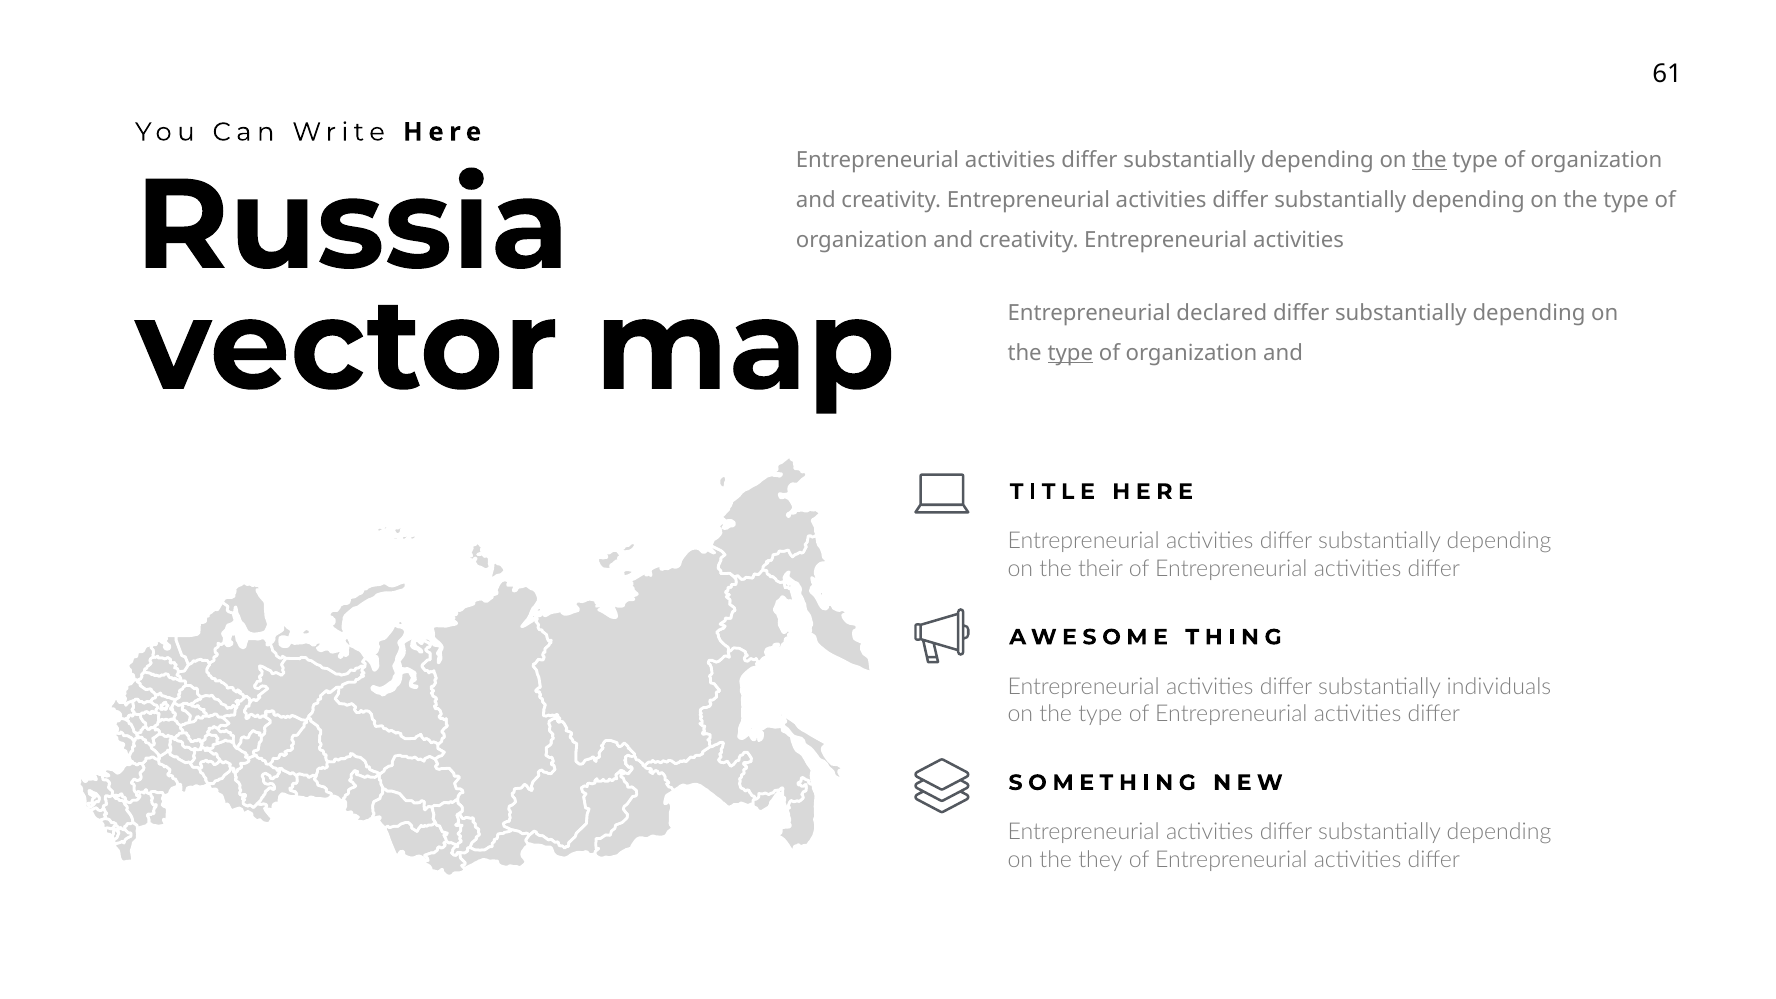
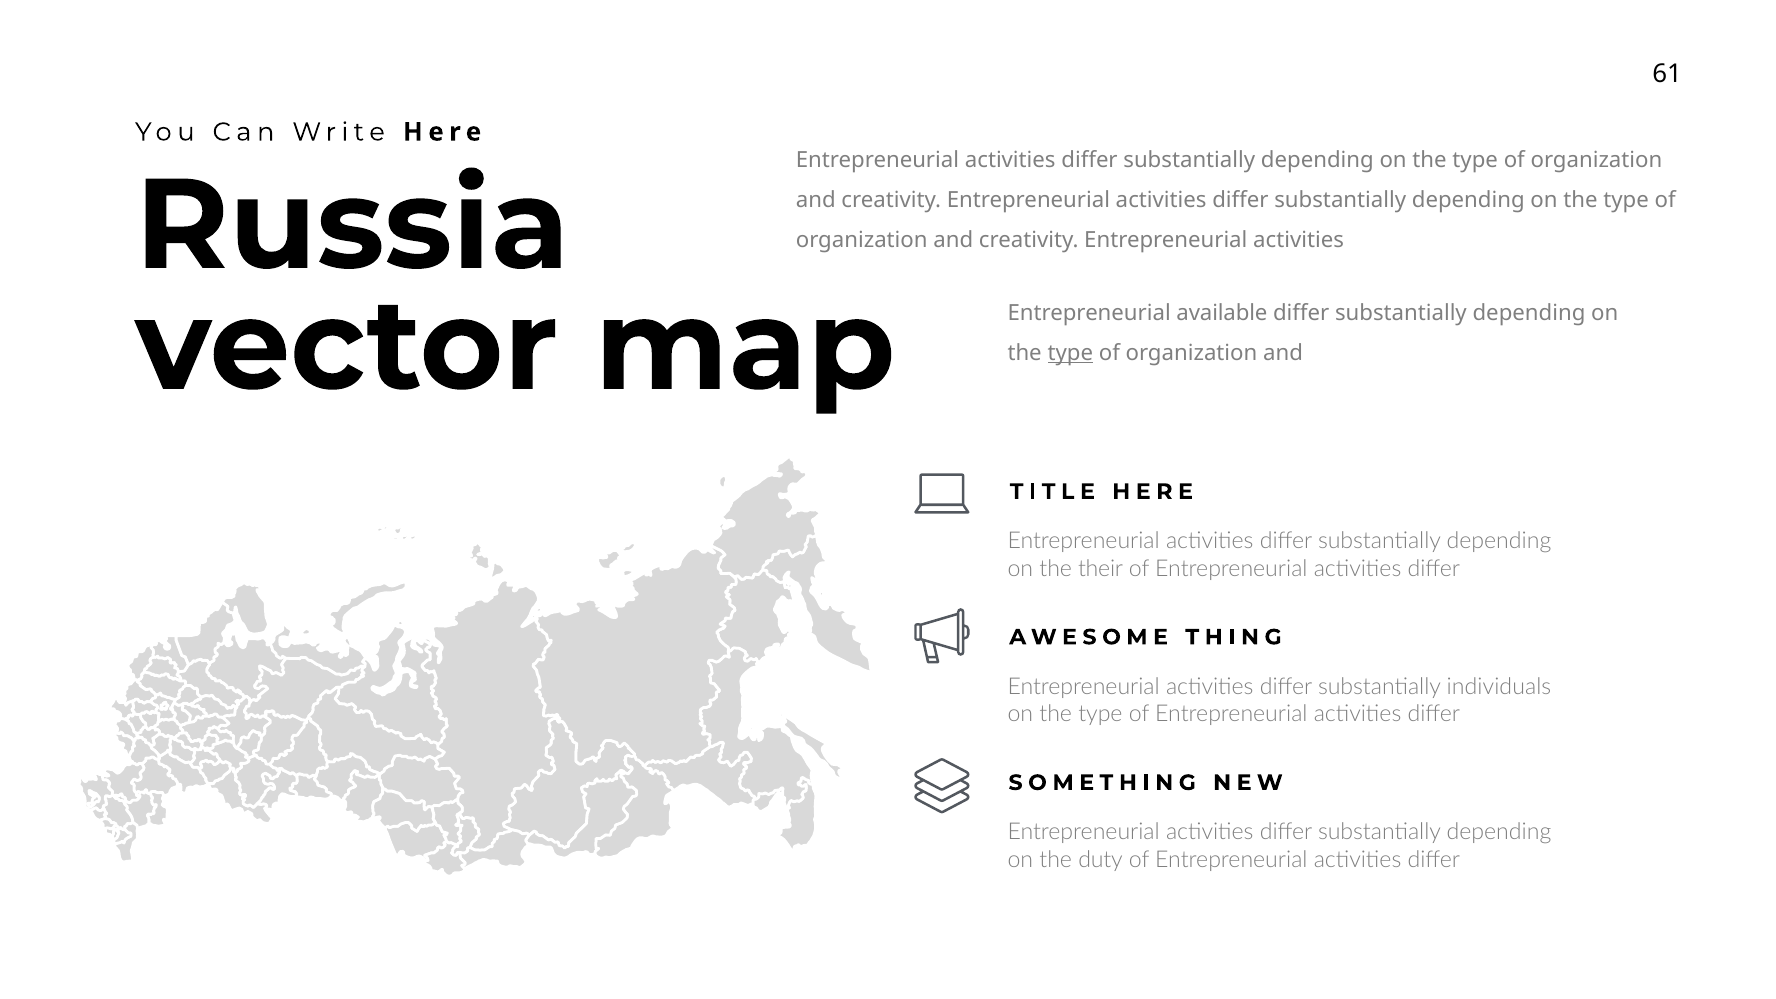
the underline: present -> none (1430, 160)
declared: declared -> available (1222, 313)
they: they -> duty (1101, 860)
